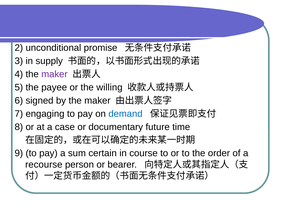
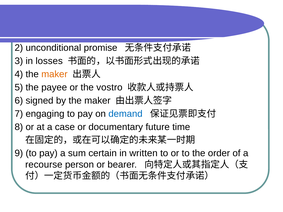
supply: supply -> losses (49, 61)
maker colour: purple -> orange (54, 74)
willing: willing -> vostro (109, 87)
course: course -> written (143, 153)
